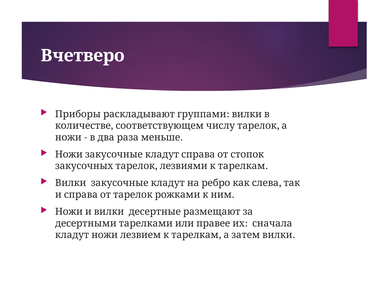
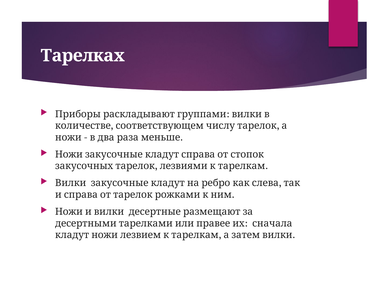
Вчетверо: Вчетверо -> Тарелках (83, 56)
